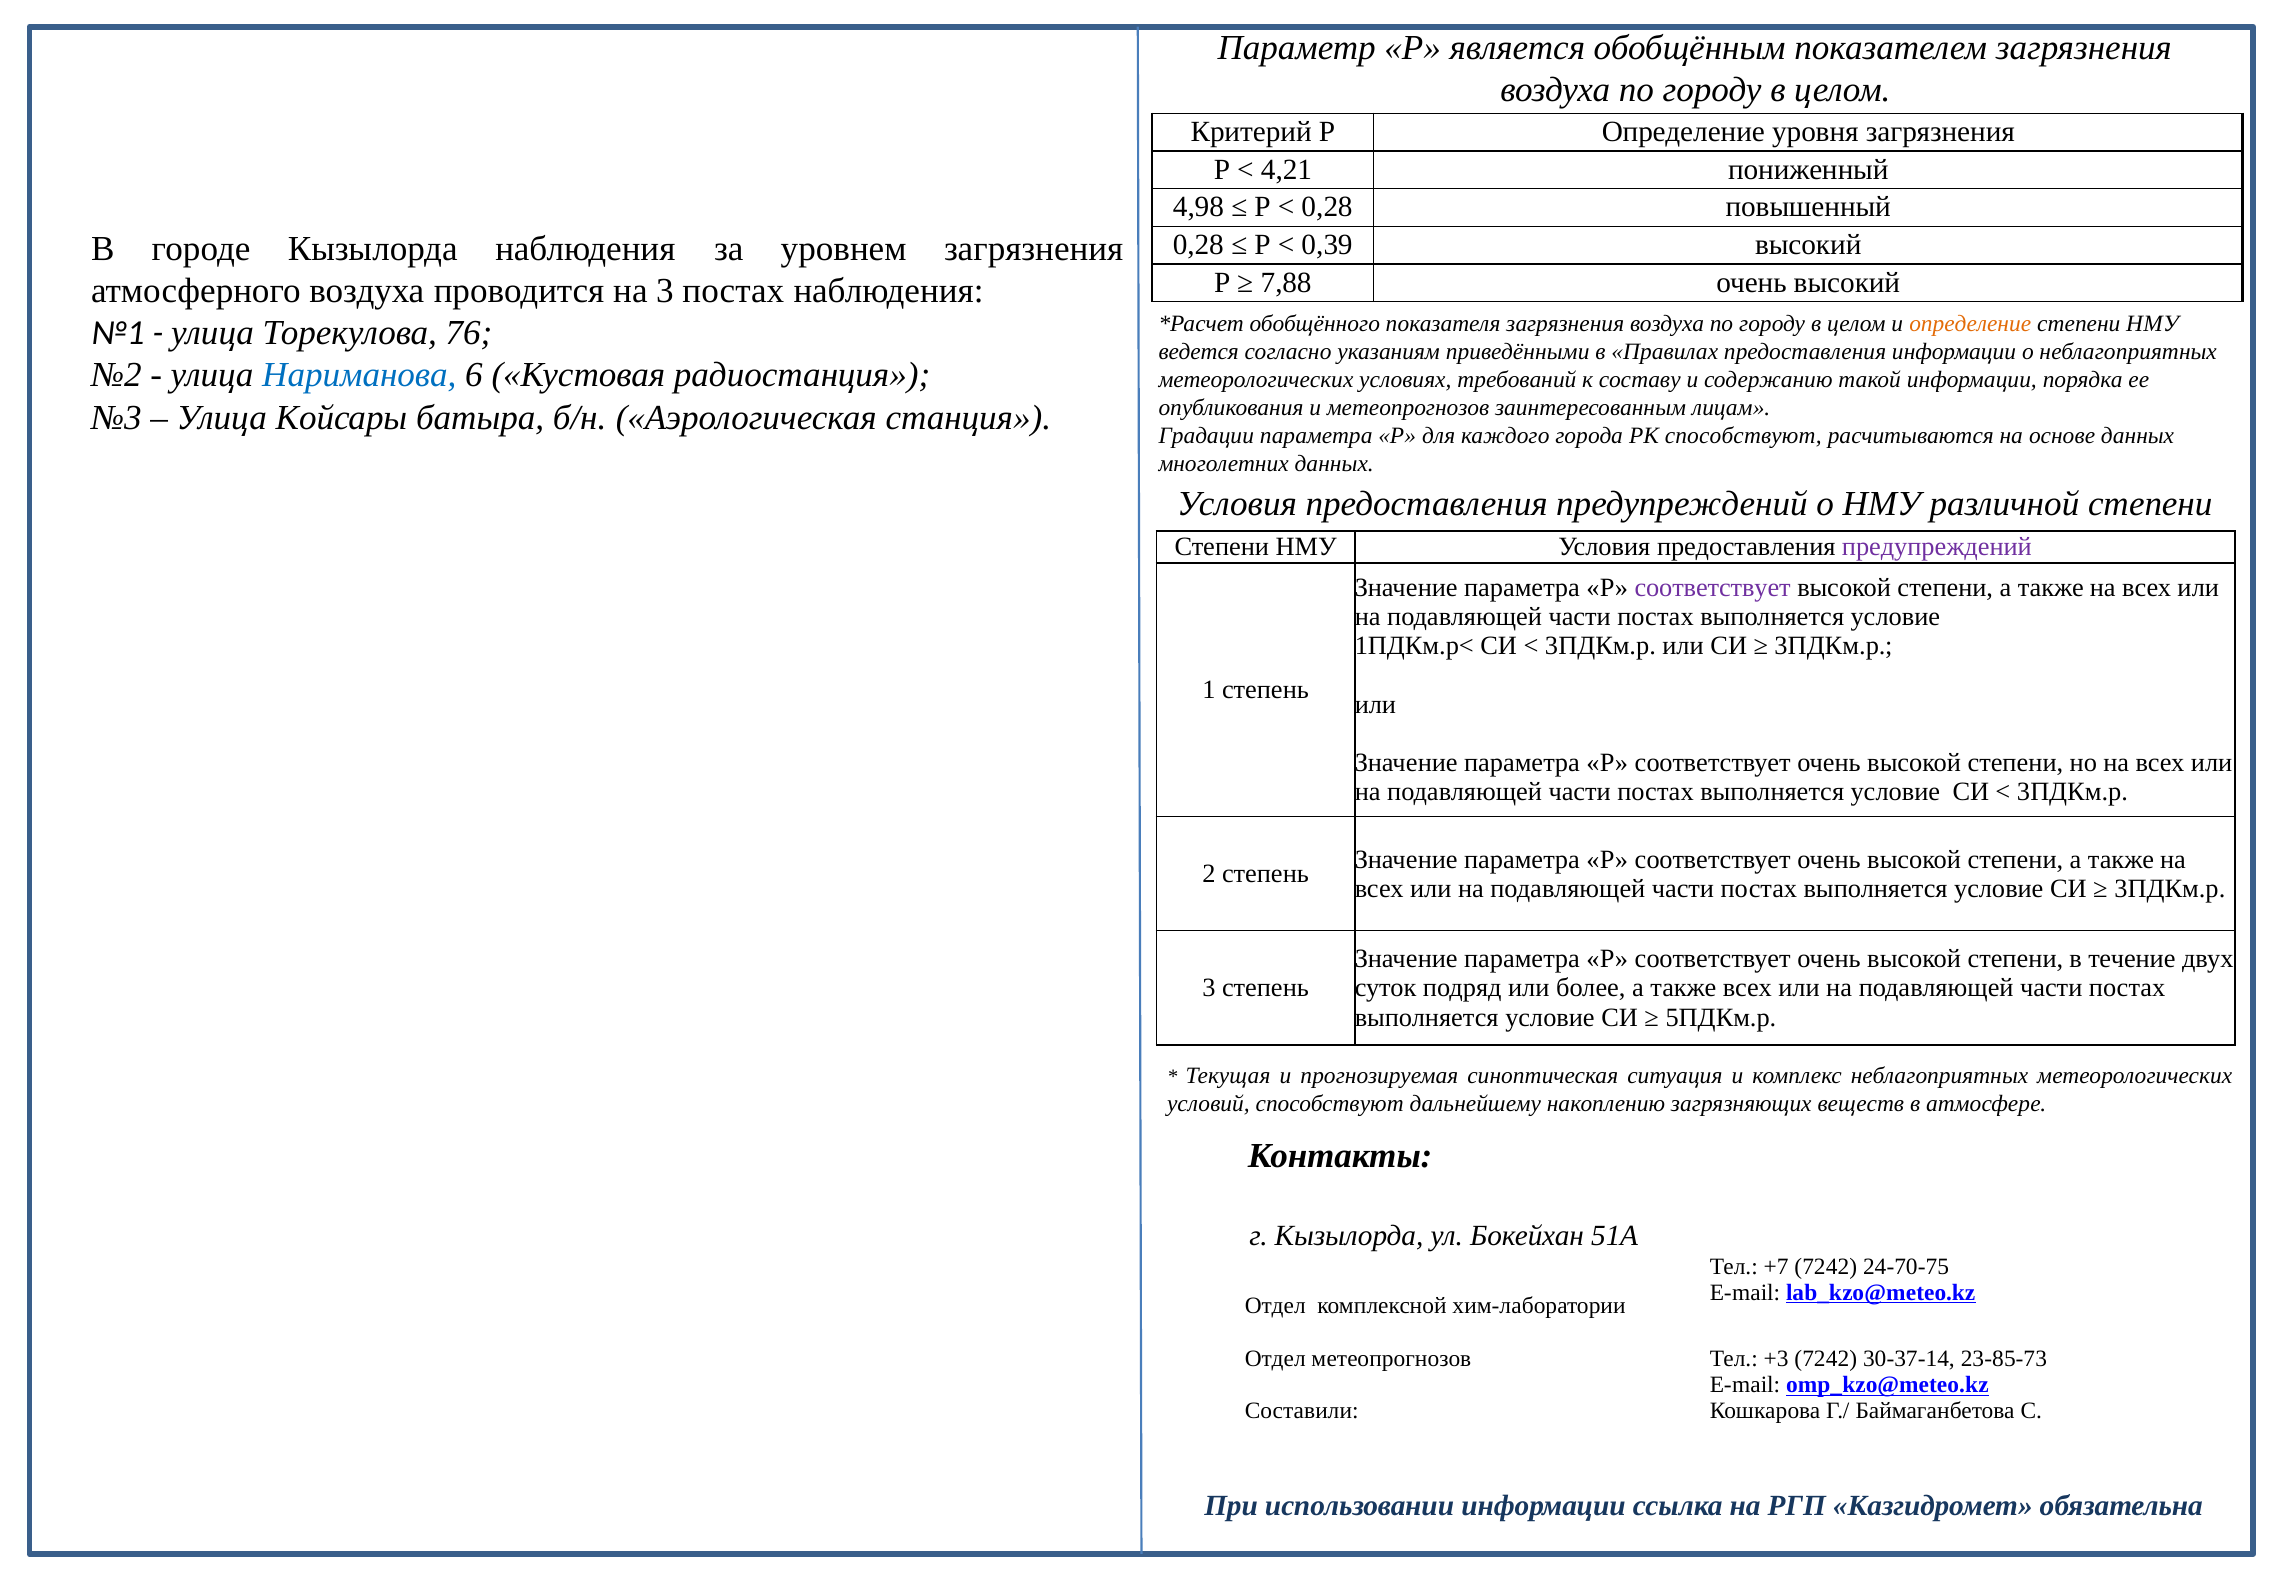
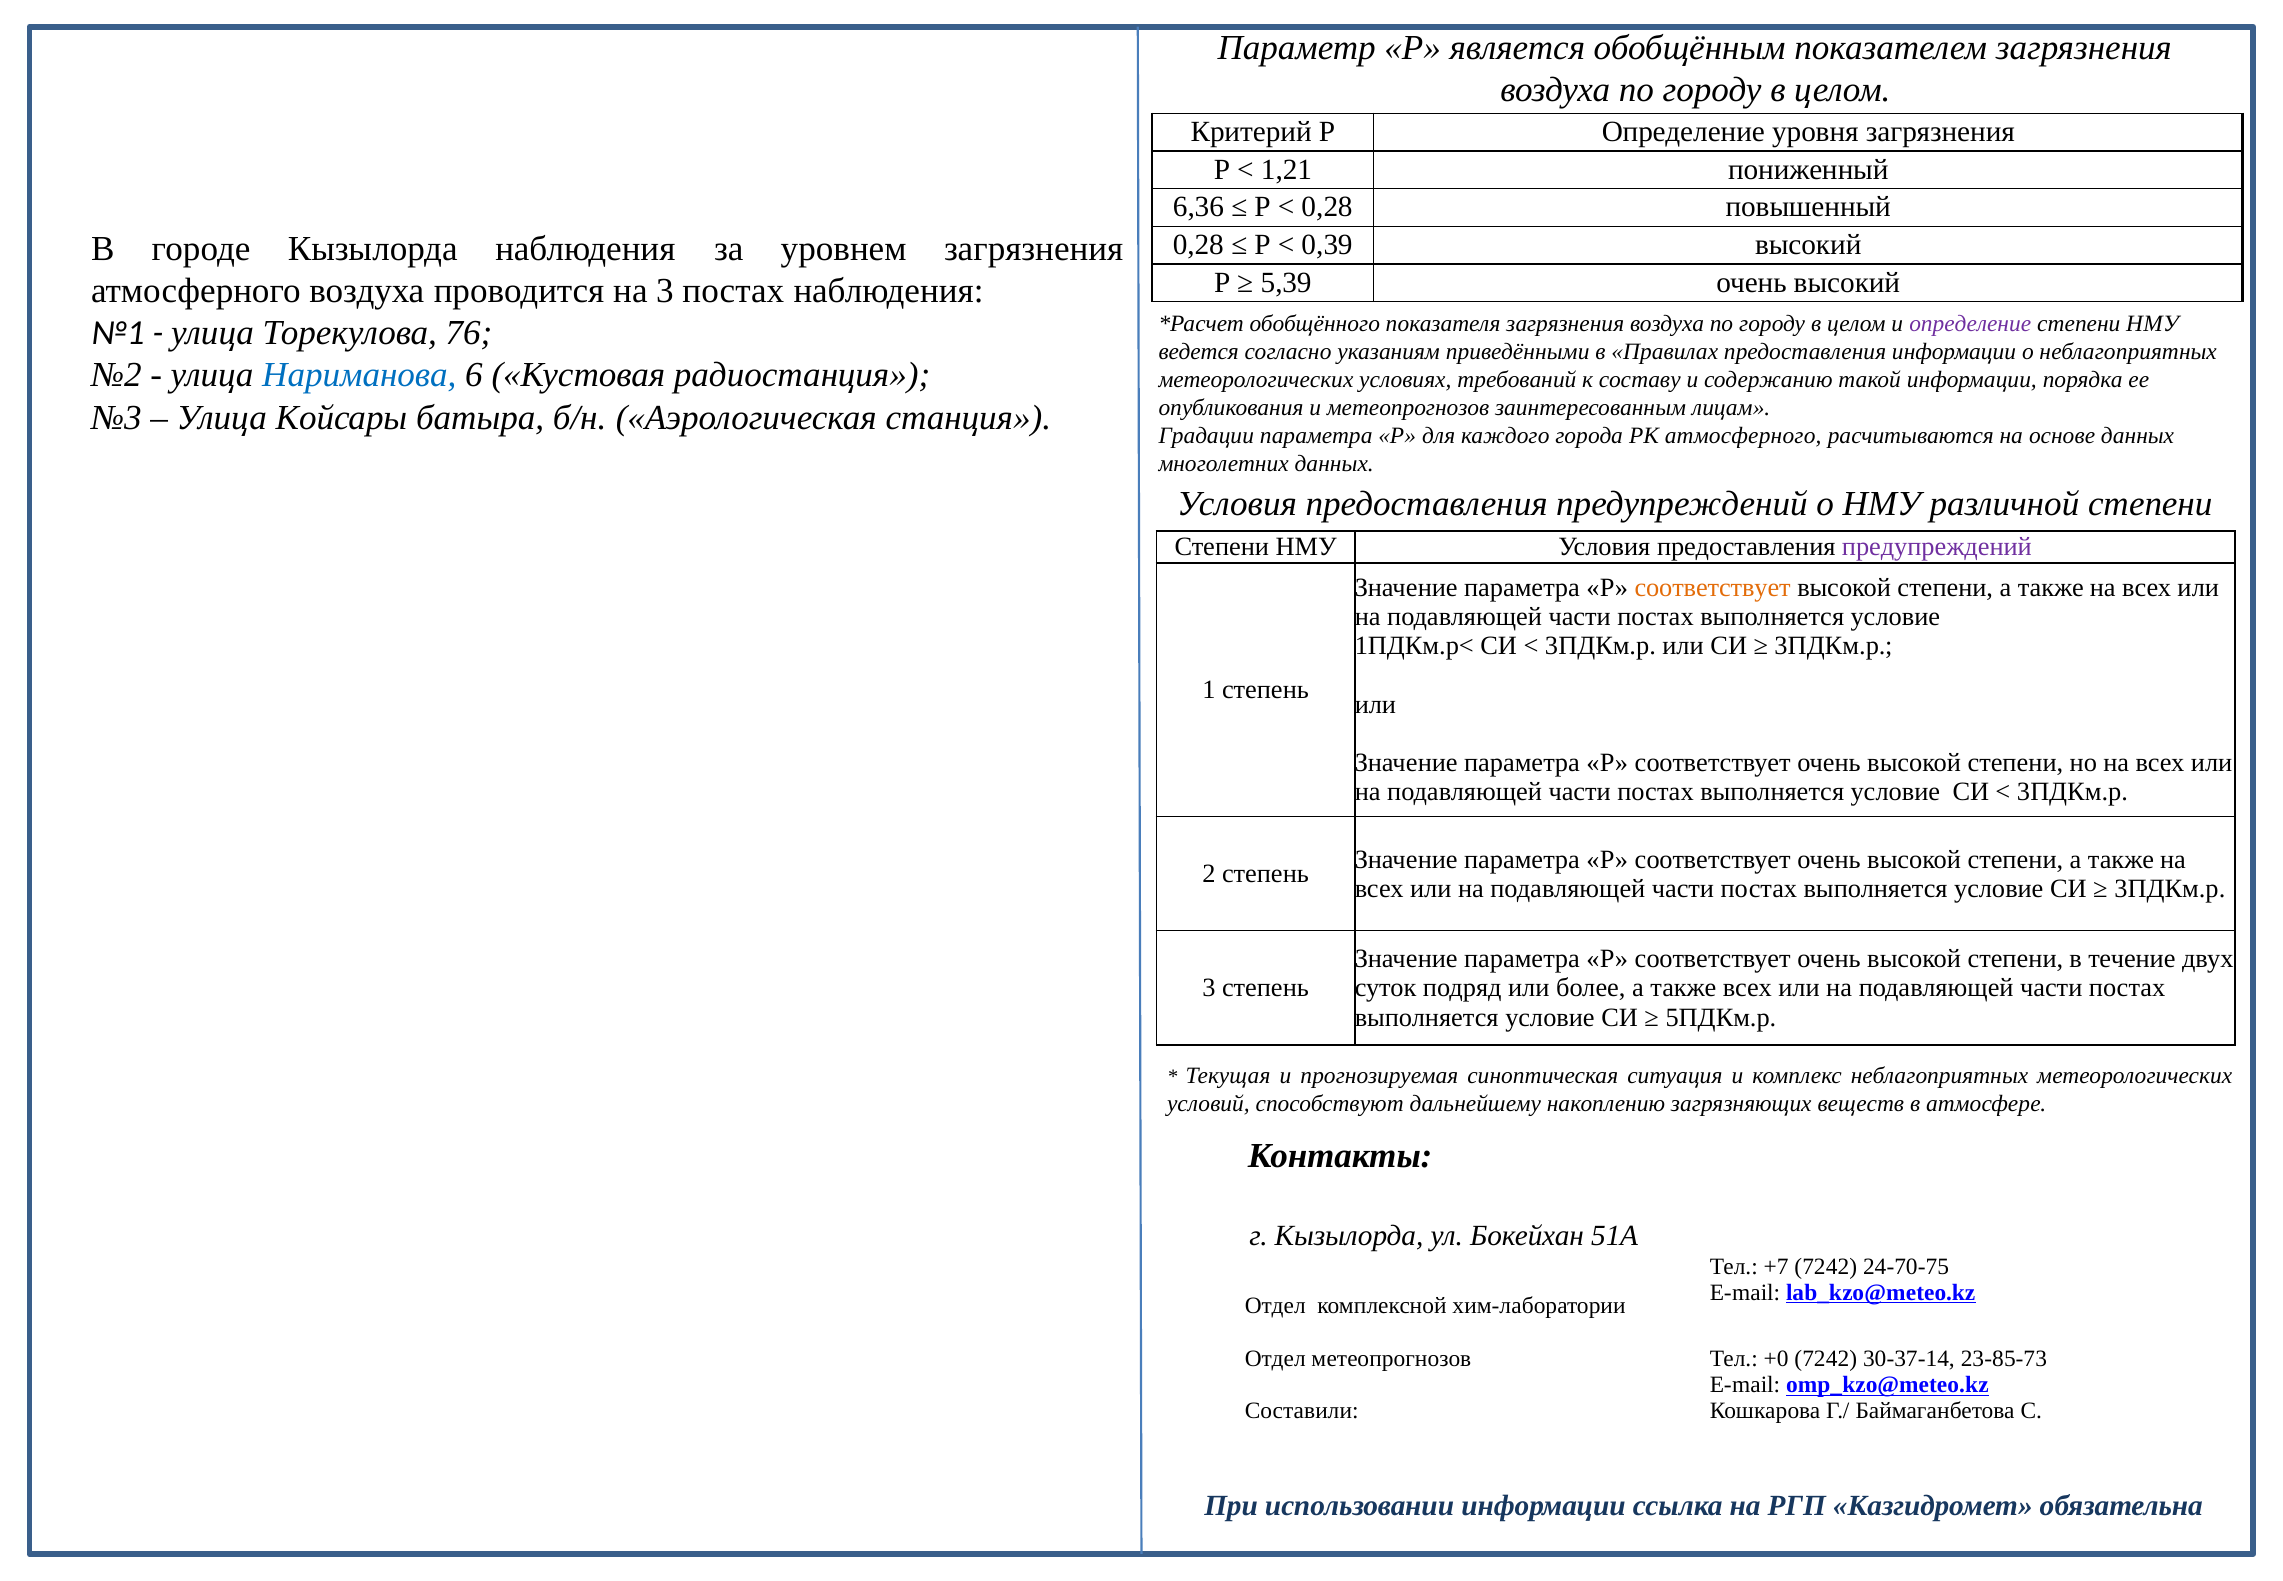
4,21: 4,21 -> 1,21 (1286, 170)
4,98: 4,98 -> 6,36 (1198, 207)
7,88: 7,88 -> 5,39 (1286, 283)
определение colour: orange -> purple (1970, 324)
РК способствуют: способствуют -> атмосферного (1743, 436)
соответствует colour: purple -> orange (1713, 588)
+3: +3 -> +0 (1776, 1358)
